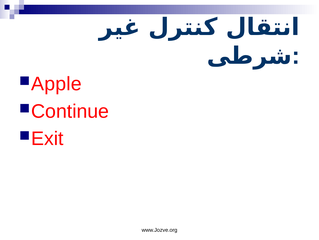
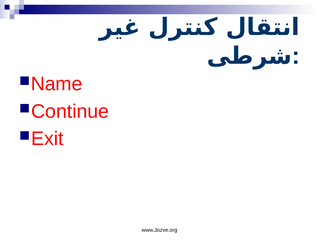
Apple: Apple -> Name (57, 84)
